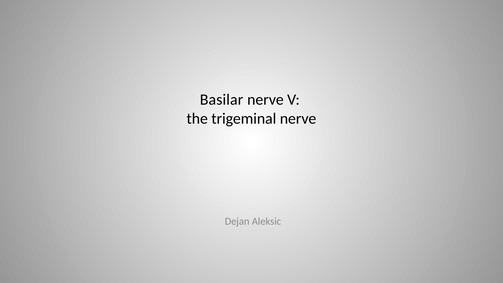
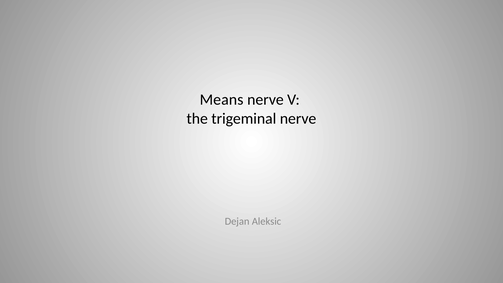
Basilar: Basilar -> Means (222, 100)
